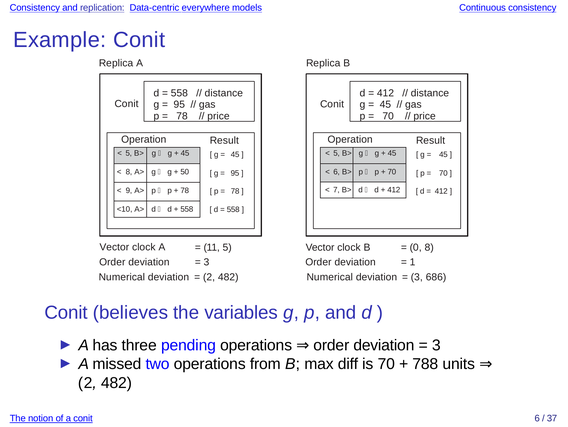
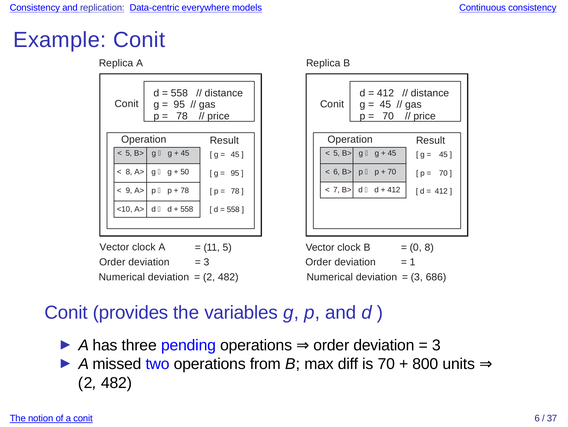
believes: believes -> provides (131, 312)
788: 788 -> 800 (425, 364)
